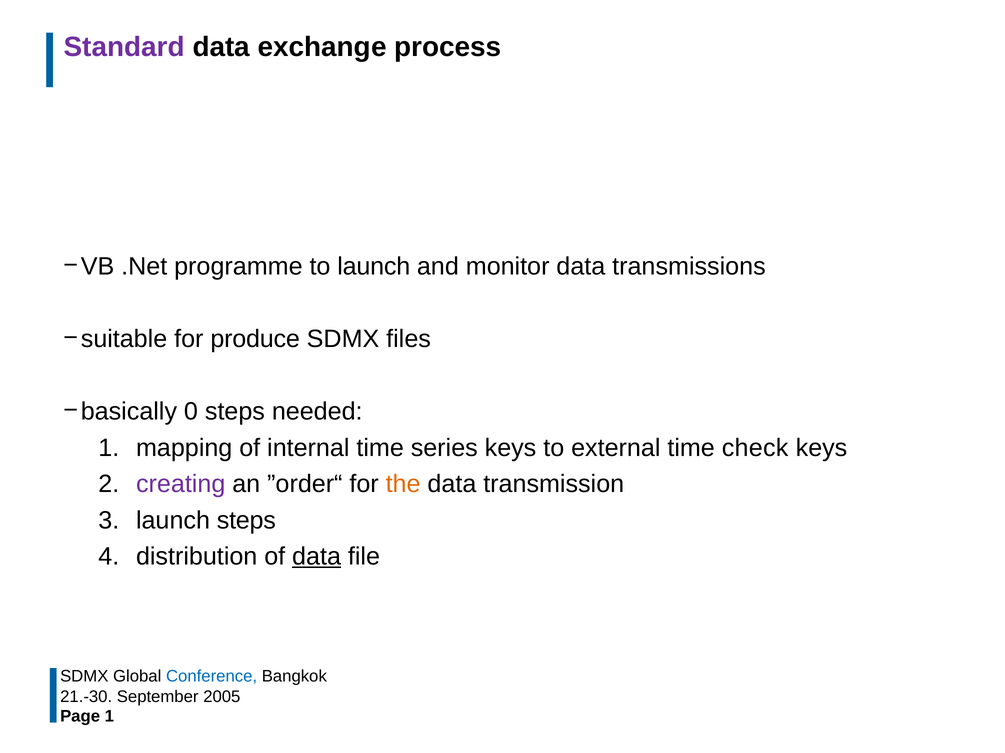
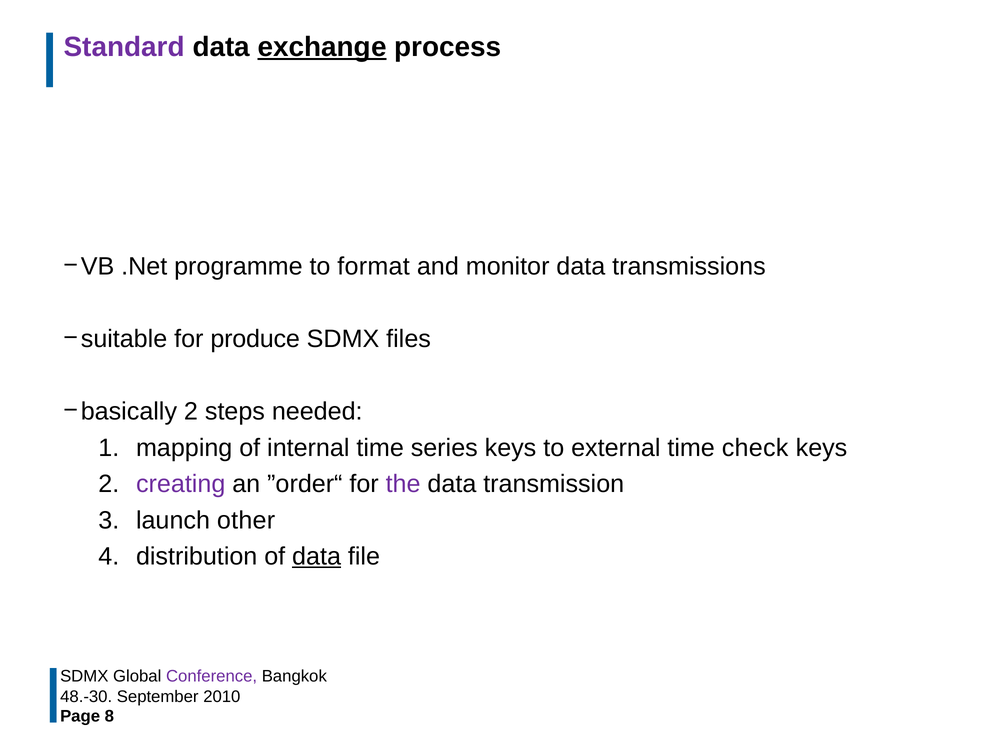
exchange underline: none -> present (322, 47)
to launch: launch -> format (374, 267)
0: 0 -> 2 (191, 412)
the colour: orange -> purple (403, 485)
launch steps: steps -> other (246, 521)
Conference colour: blue -> purple (212, 677)
21.-30: 21.-30 -> 48.-30 (86, 697)
2005: 2005 -> 2010 (222, 697)
Page 1: 1 -> 8 (109, 717)
